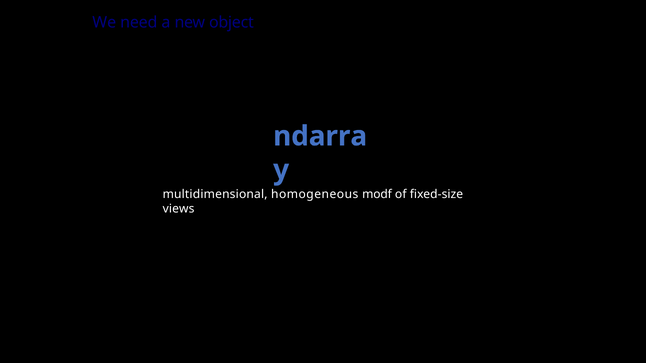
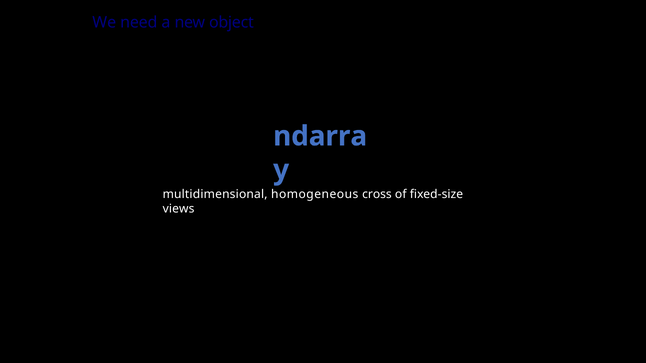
modf: modf -> cross (377, 195)
